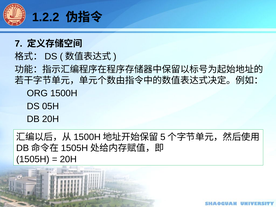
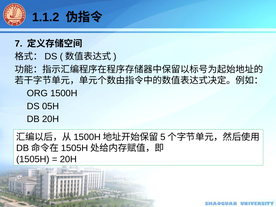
1.2.2: 1.2.2 -> 1.1.2 (46, 17)
